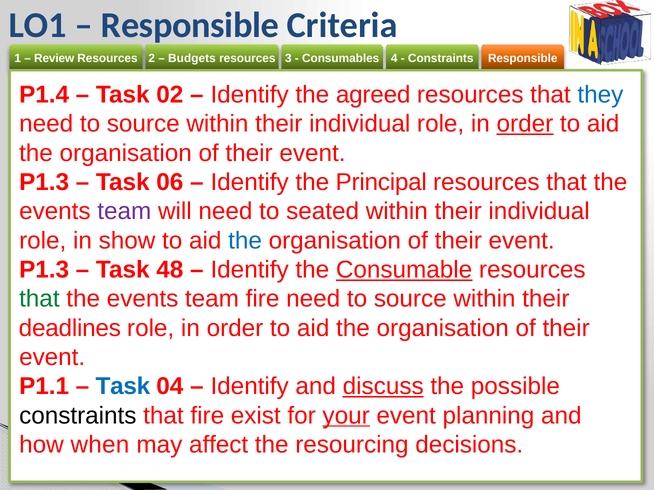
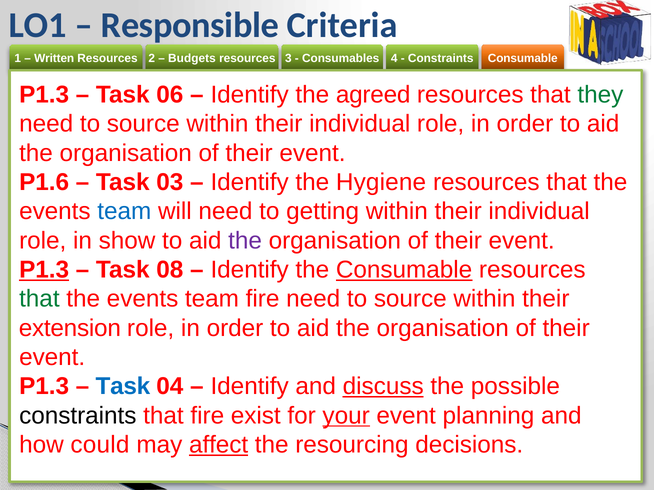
Review: Review -> Written (54, 59)
Responsible: Responsible -> Consumable (523, 59)
P1.4: P1.4 -> P1.3 (44, 95)
02: 02 -> 06 (170, 95)
they colour: blue -> green (600, 95)
order underline: present -> none (525, 124)
P1.3: P1.3 -> P1.6 (44, 182)
06: 06 -> 03 (170, 182)
Principal: Principal -> Hygiene (381, 182)
team colour: purple -> blue (124, 212)
seated: seated -> getting (323, 212)
the colour: blue -> purple (245, 241)
P1.3 underline: none -> present (44, 270)
48: 48 -> 08 (170, 270)
deadlines: deadlines -> extension (70, 328)
P1.1: P1.1 -> P1.3 (44, 387)
when: when -> could (100, 445)
affect underline: none -> present (219, 445)
